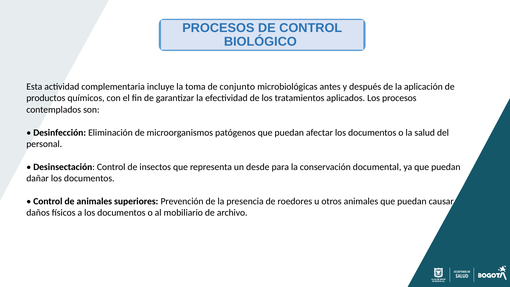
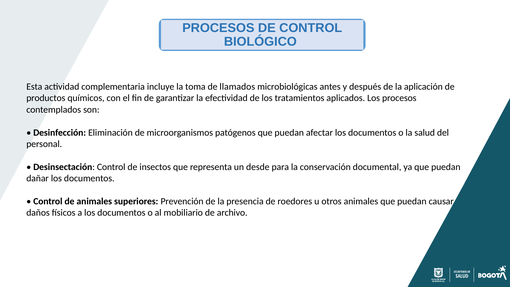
conjunto: conjunto -> llamados (237, 87)
